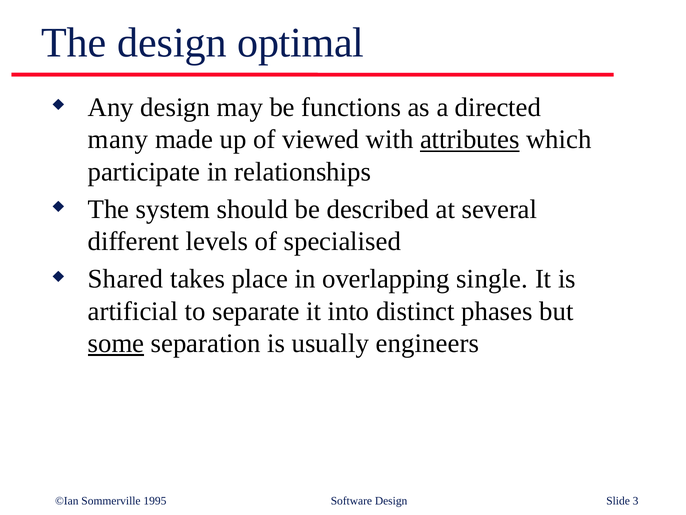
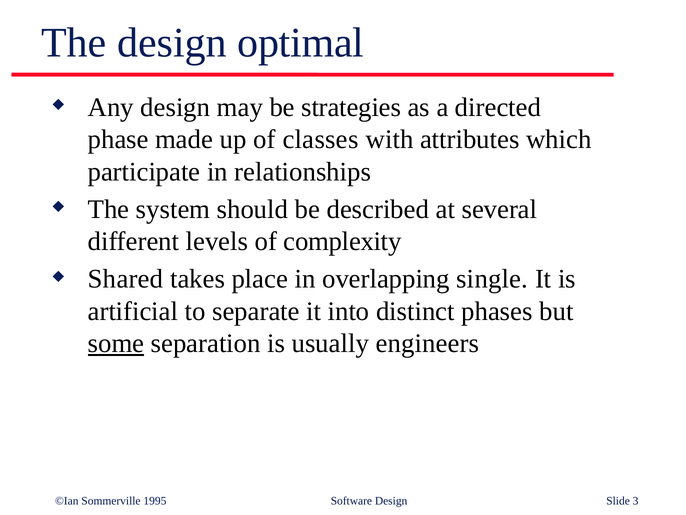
functions: functions -> strategies (351, 107)
many: many -> phase (118, 140)
viewed: viewed -> classes (321, 140)
attributes underline: present -> none (470, 140)
specialised: specialised -> complexity (342, 241)
